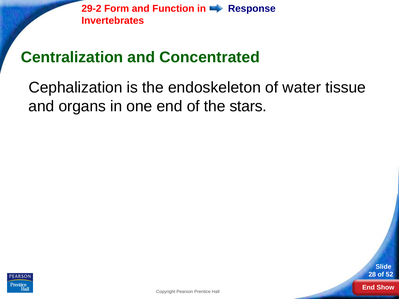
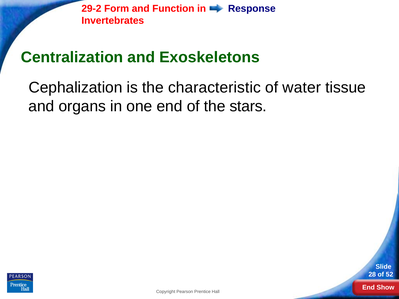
Concentrated: Concentrated -> Exoskeletons (210, 57)
endoskeleton: endoskeleton -> characteristic (214, 88)
